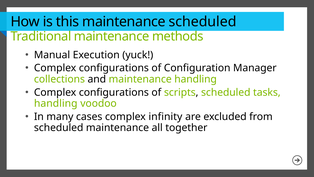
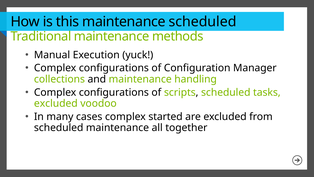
handling: handling -> excluded (56, 103)
infinity: infinity -> started (166, 116)
